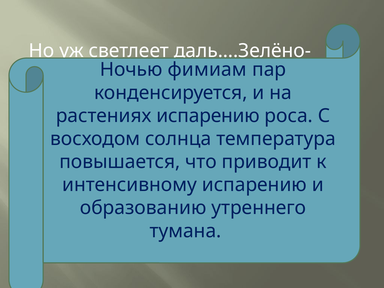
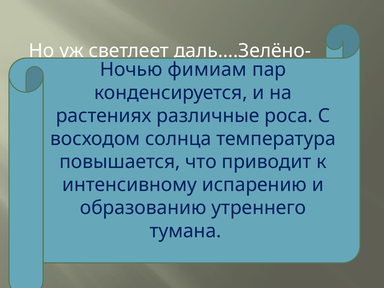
испарению: испарению -> различные (208, 116)
